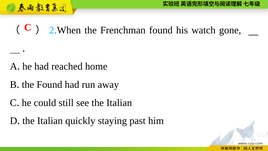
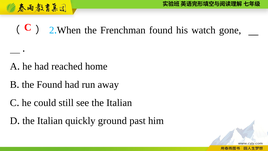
staying: staying -> ground (112, 121)
